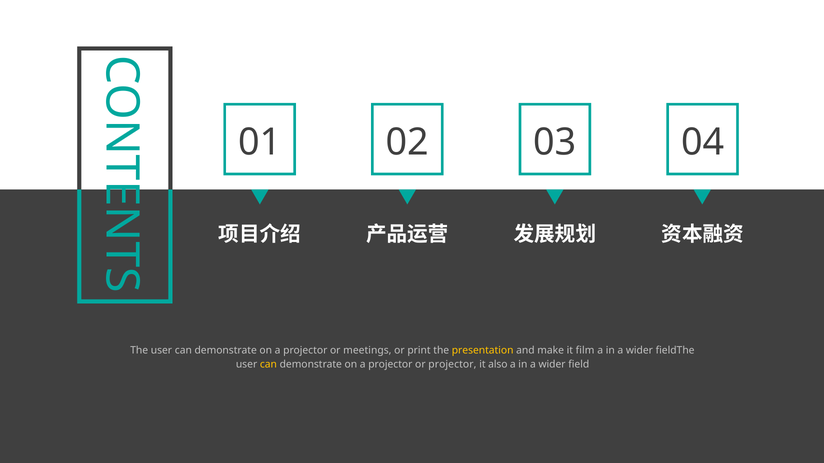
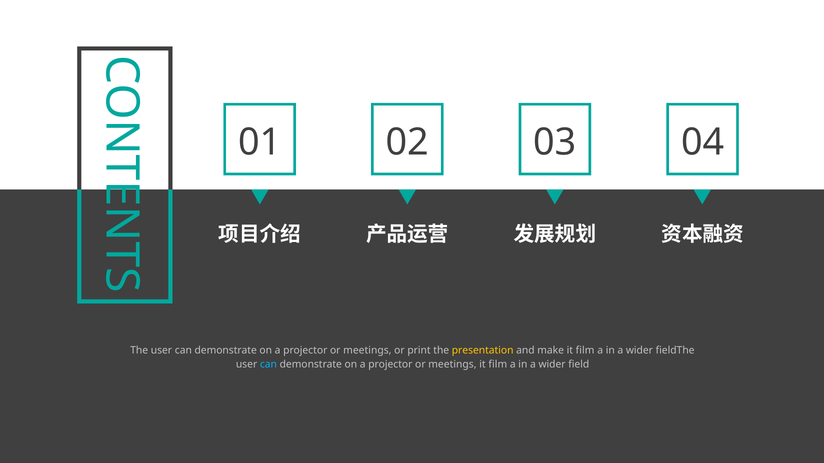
can colour: yellow -> light blue (268, 365)
projector: projector -> meetings (452, 365)
also: also -> film (498, 365)
